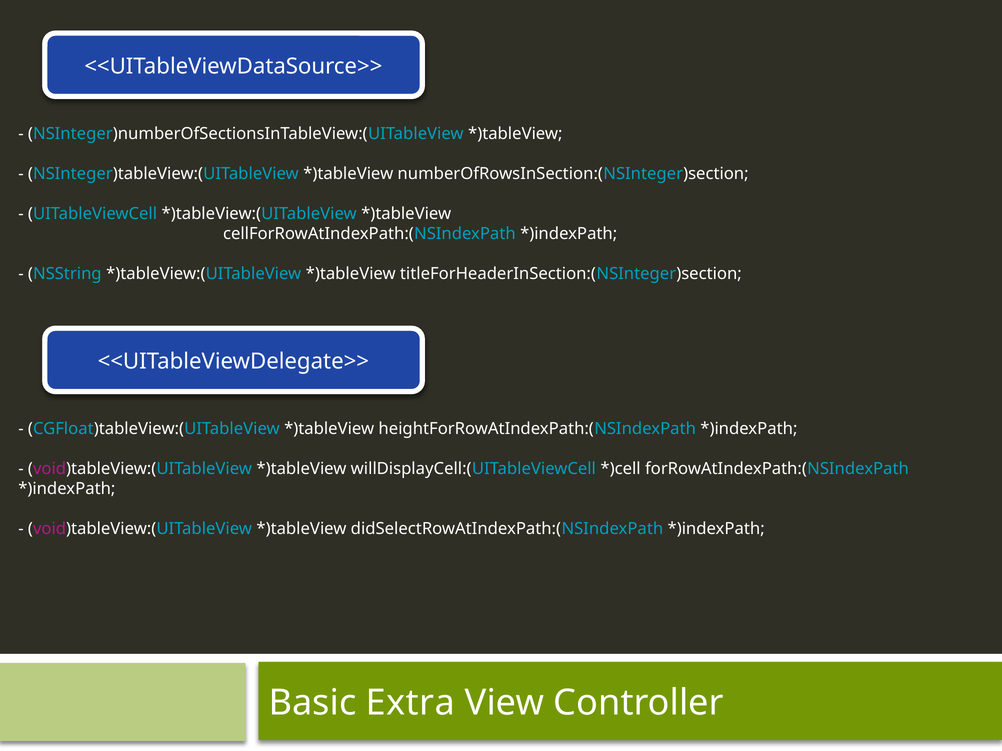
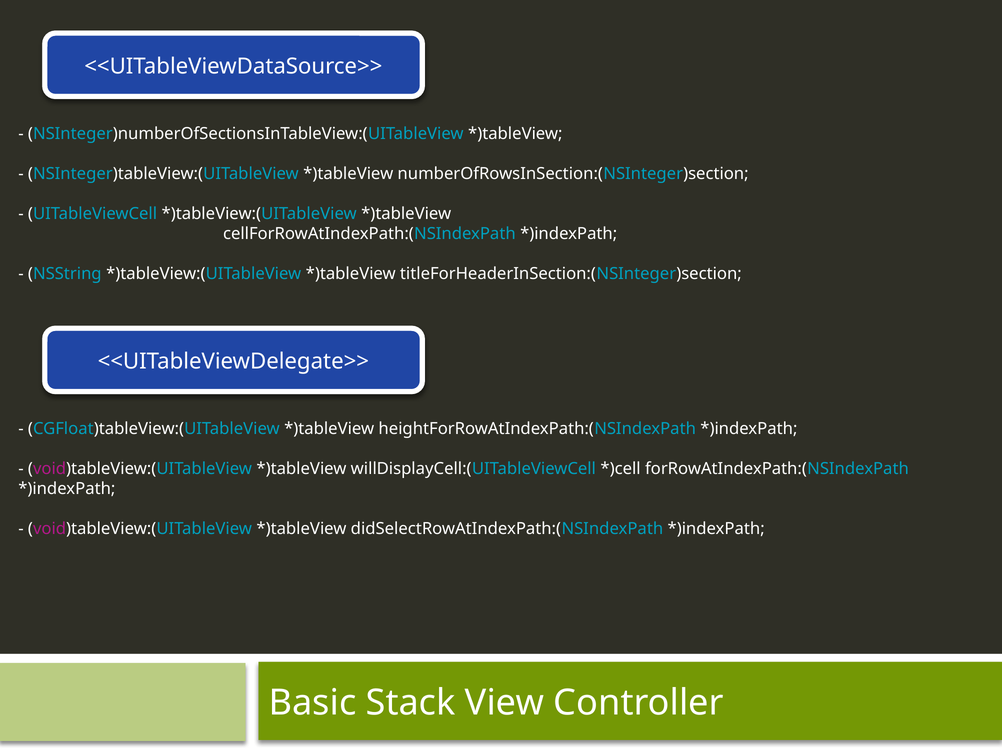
Extra: Extra -> Stack (411, 703)
